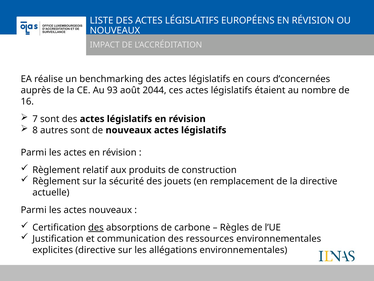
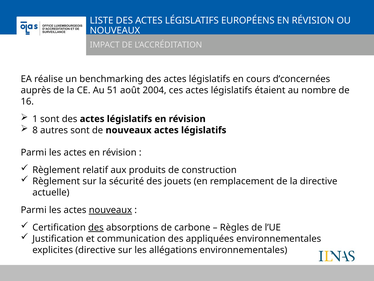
93: 93 -> 51 (112, 90)
2044: 2044 -> 2004 (155, 90)
7: 7 -> 1 (35, 119)
nouveaux underline: none -> present (110, 210)
ressources: ressources -> appliquées (210, 238)
